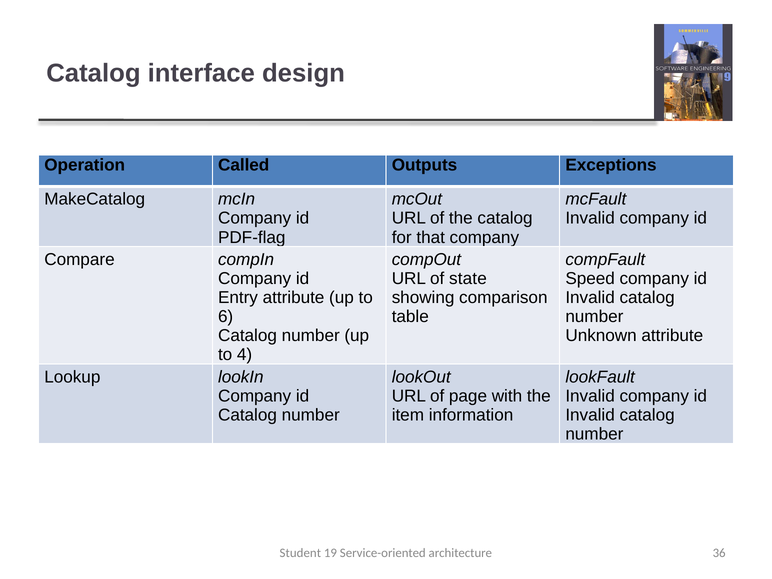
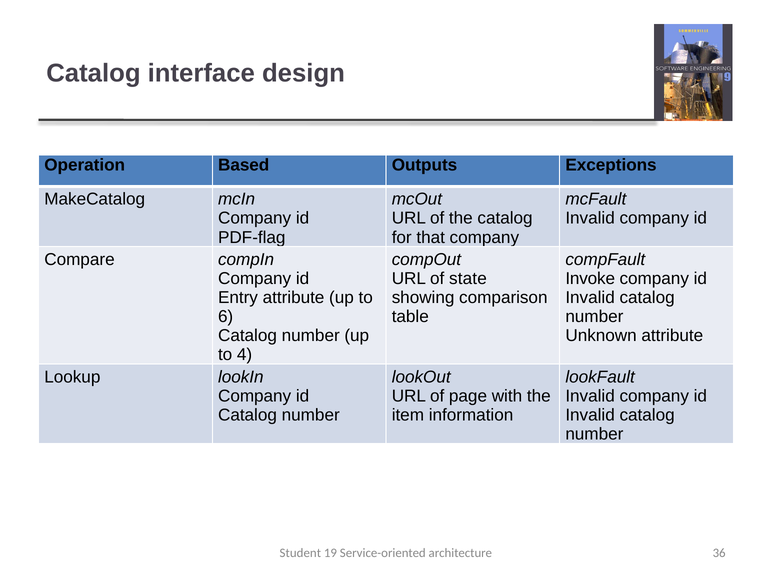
Called: Called -> Based (244, 165)
Speed: Speed -> Invoke (590, 279)
